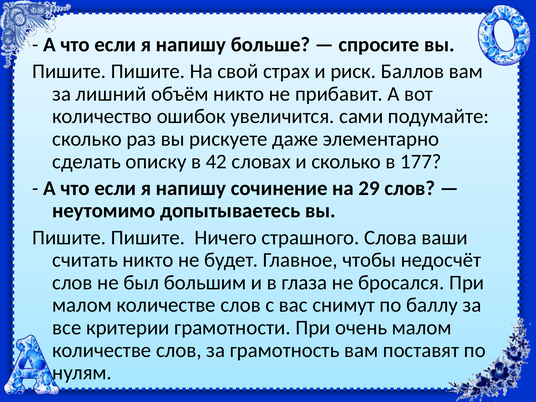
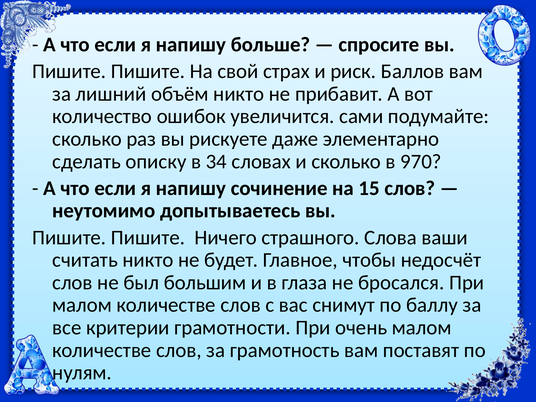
42: 42 -> 34 (216, 161)
177: 177 -> 970 (421, 161)
29: 29 -> 15 (369, 188)
